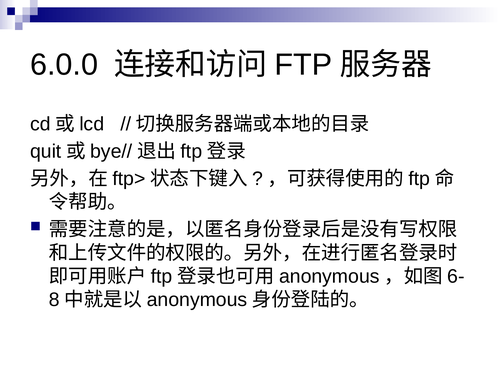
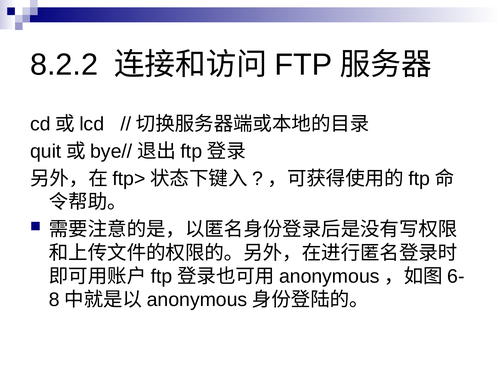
6.0.0: 6.0.0 -> 8.2.2 (64, 65)
